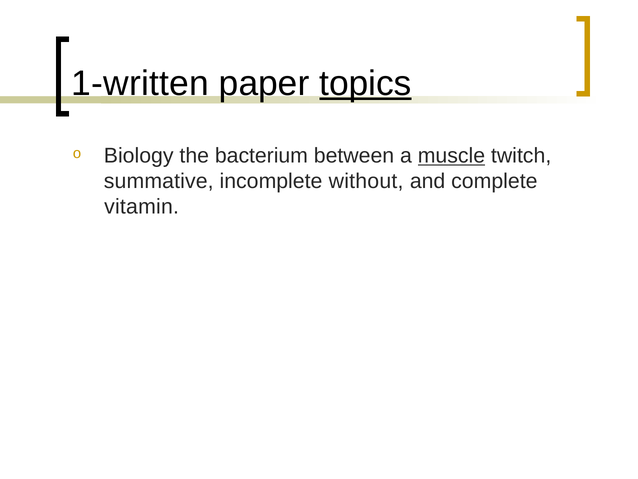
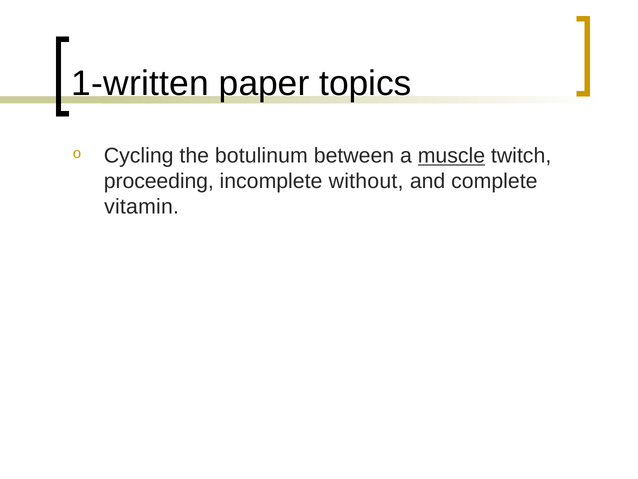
topics underline: present -> none (365, 83)
Biology: Biology -> Cycling (139, 156)
bacterium: bacterium -> botulinum (261, 156)
summative: summative -> proceeding (159, 181)
